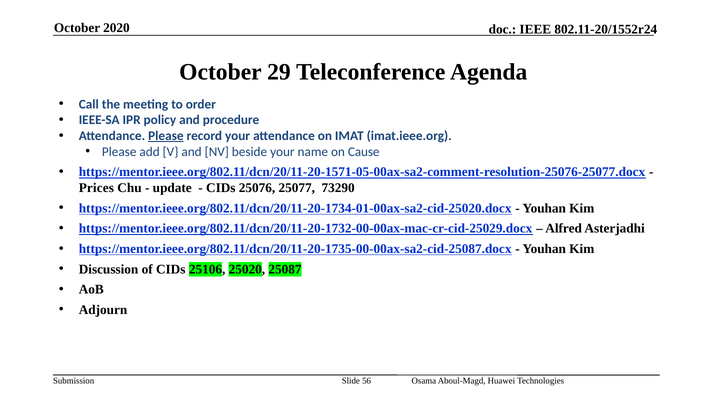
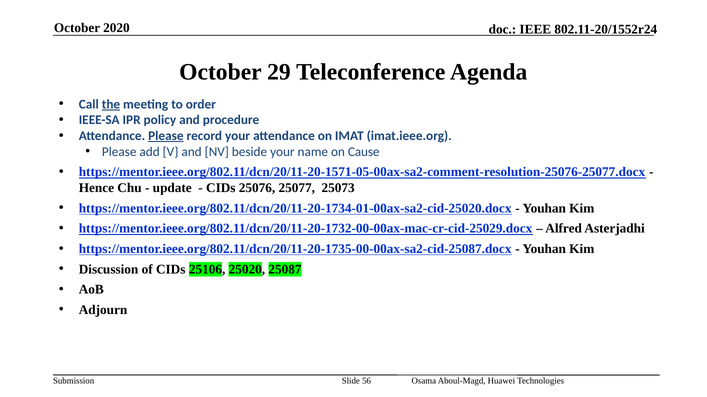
the underline: none -> present (111, 104)
Prices: Prices -> Hence (96, 188)
73290: 73290 -> 25073 (338, 188)
